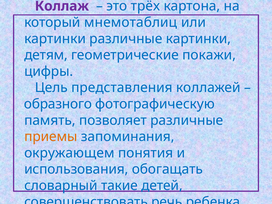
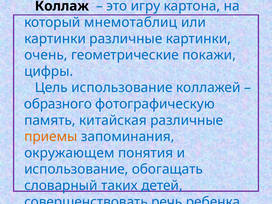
Коллаж colour: purple -> black (62, 6)
трёх: трёх -> игру (145, 6)
детям: детям -> очень (46, 55)
Цель представления: представления -> использование (122, 88)
позволяет: позволяет -> китайская (113, 120)
использования: использования -> использование (76, 169)
такие: такие -> таких (119, 186)
